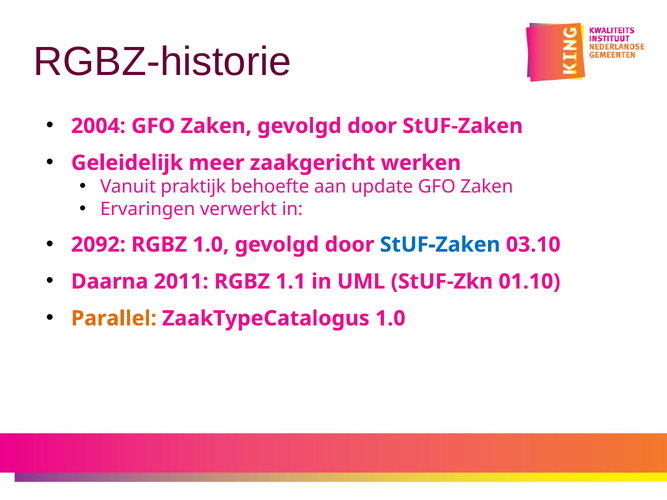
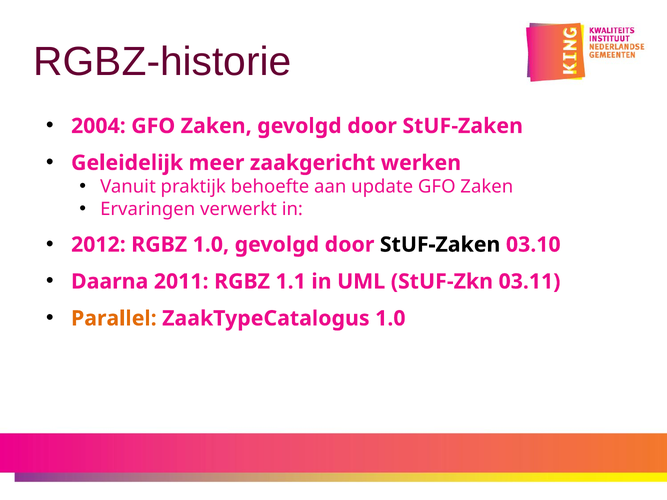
2092: 2092 -> 2012 (98, 245)
StUF-Zaken colour: blue -> black (440, 245)
01.10: 01.10 -> 03.11 (529, 282)
